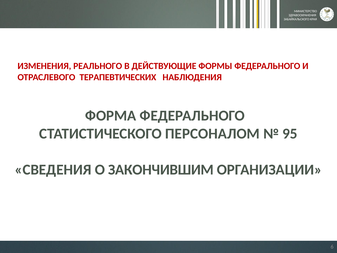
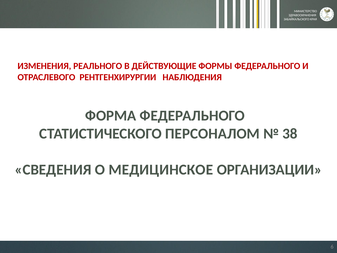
ТЕРАПЕВТИЧЕСКИХ: ТЕРАПЕВТИЧЕСКИХ -> РЕНТГЕНХИРУРГИИ (118, 77)
95: 95 -> 38 (290, 134)
ЗАКОНЧИВШИМ: ЗАКОНЧИВШИМ -> МЕДИЦИНСКОЕ (161, 169)
